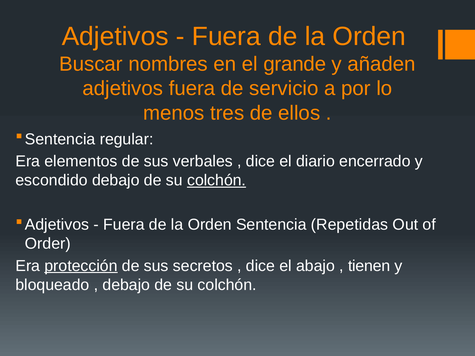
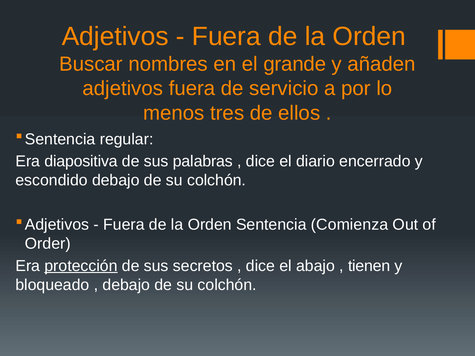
elementos: elementos -> diapositiva (81, 162)
verbales: verbales -> palabras (203, 162)
colchón underline: present -> none (217, 181)
Repetidas: Repetidas -> Comienza (350, 225)
